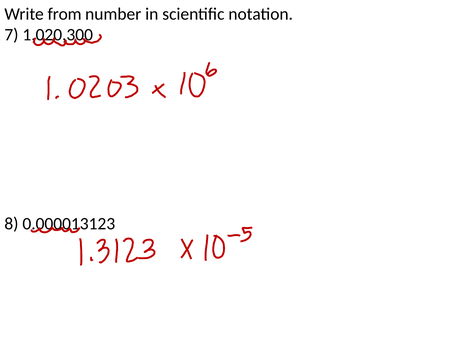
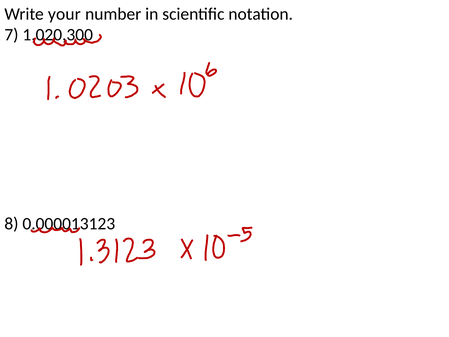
from: from -> your (64, 14)
